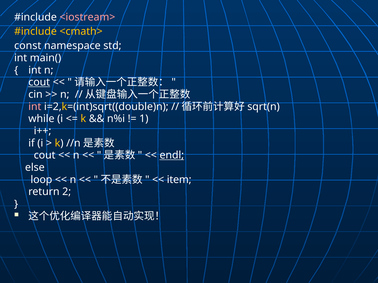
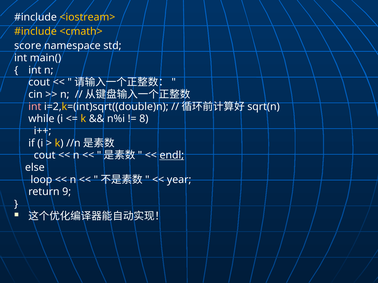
<iostream> colour: pink -> yellow (87, 17)
const: const -> score (28, 46)
cout underline: present -> none (39, 82)
1: 1 -> 8 (144, 119)
item: item -> year (179, 180)
2: 2 -> 9 (67, 192)
